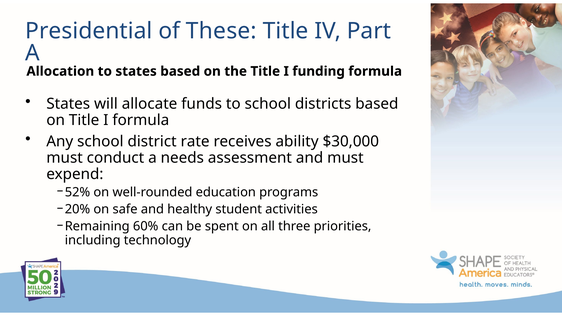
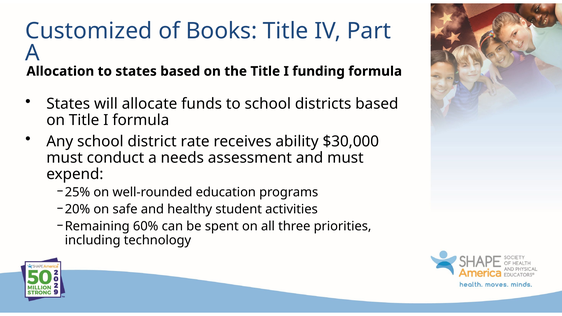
Presidential: Presidential -> Customized (89, 31)
These: These -> Books (222, 31)
52%: 52% -> 25% (77, 192)
